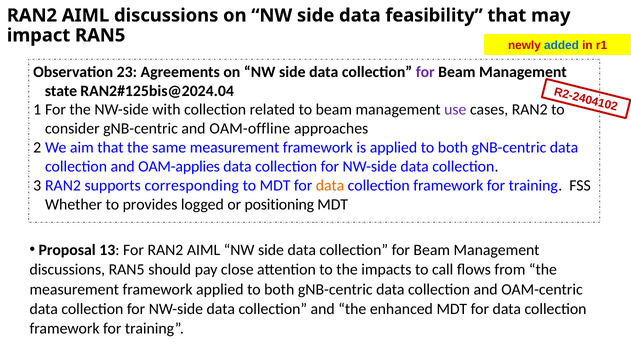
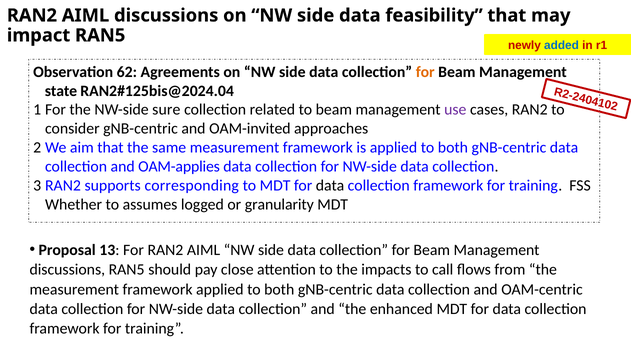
23: 23 -> 62 (127, 72)
for colour: purple -> orange (425, 72)
with: with -> sure (166, 110)
OAM-offline: OAM-offline -> OAM-invited (250, 129)
data colour: orange -> black (330, 186)
provides: provides -> assumes (150, 204)
positioning: positioning -> granularity (279, 204)
